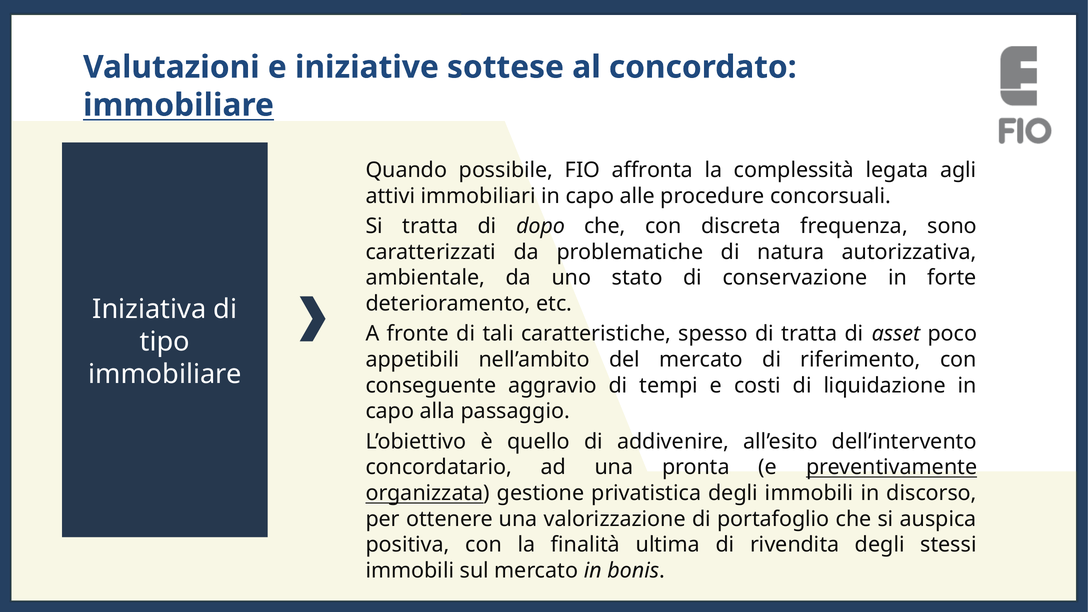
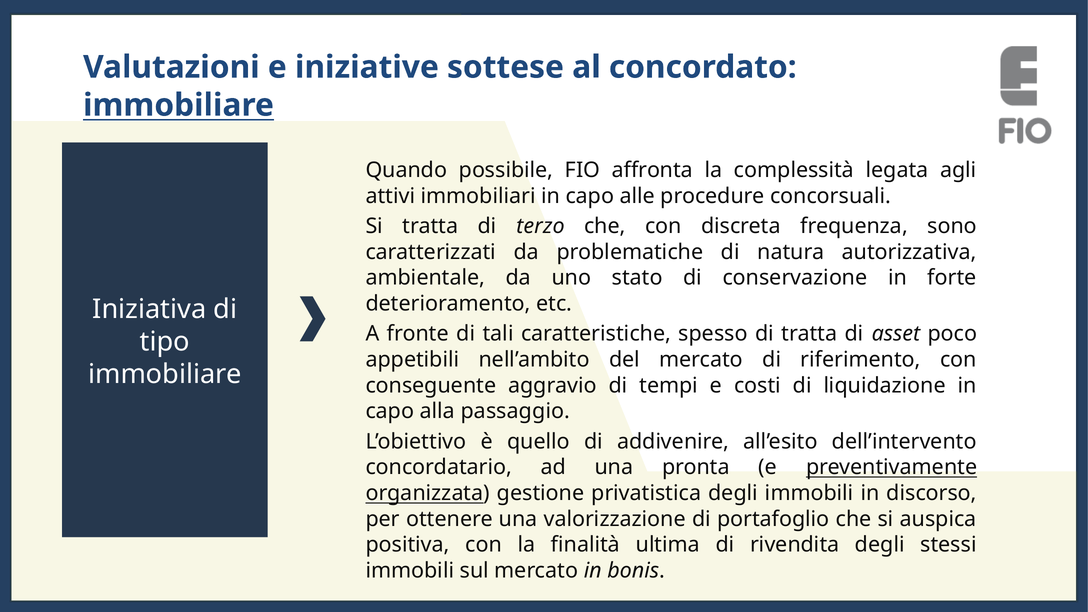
dopo: dopo -> terzo (540, 226)
